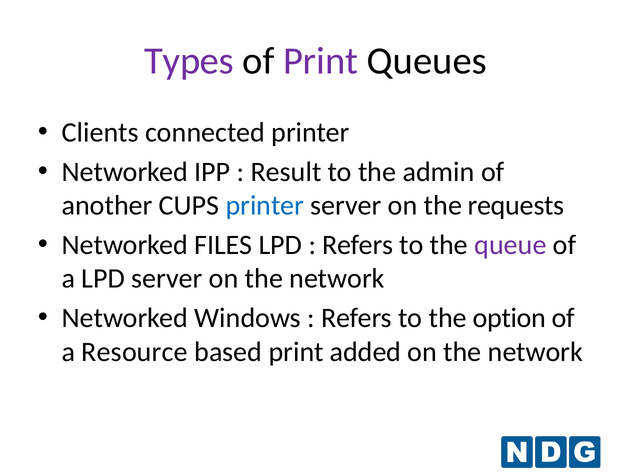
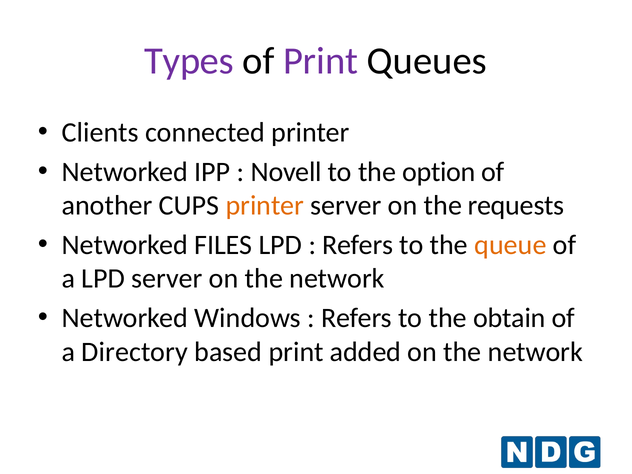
Result: Result -> Novell (286, 172)
admin: admin -> option (439, 172)
printer colour: blue -> orange (265, 206)
queue colour: purple -> orange (510, 245)
option: option -> obtain (509, 318)
Resource: Resource -> Directory (135, 352)
